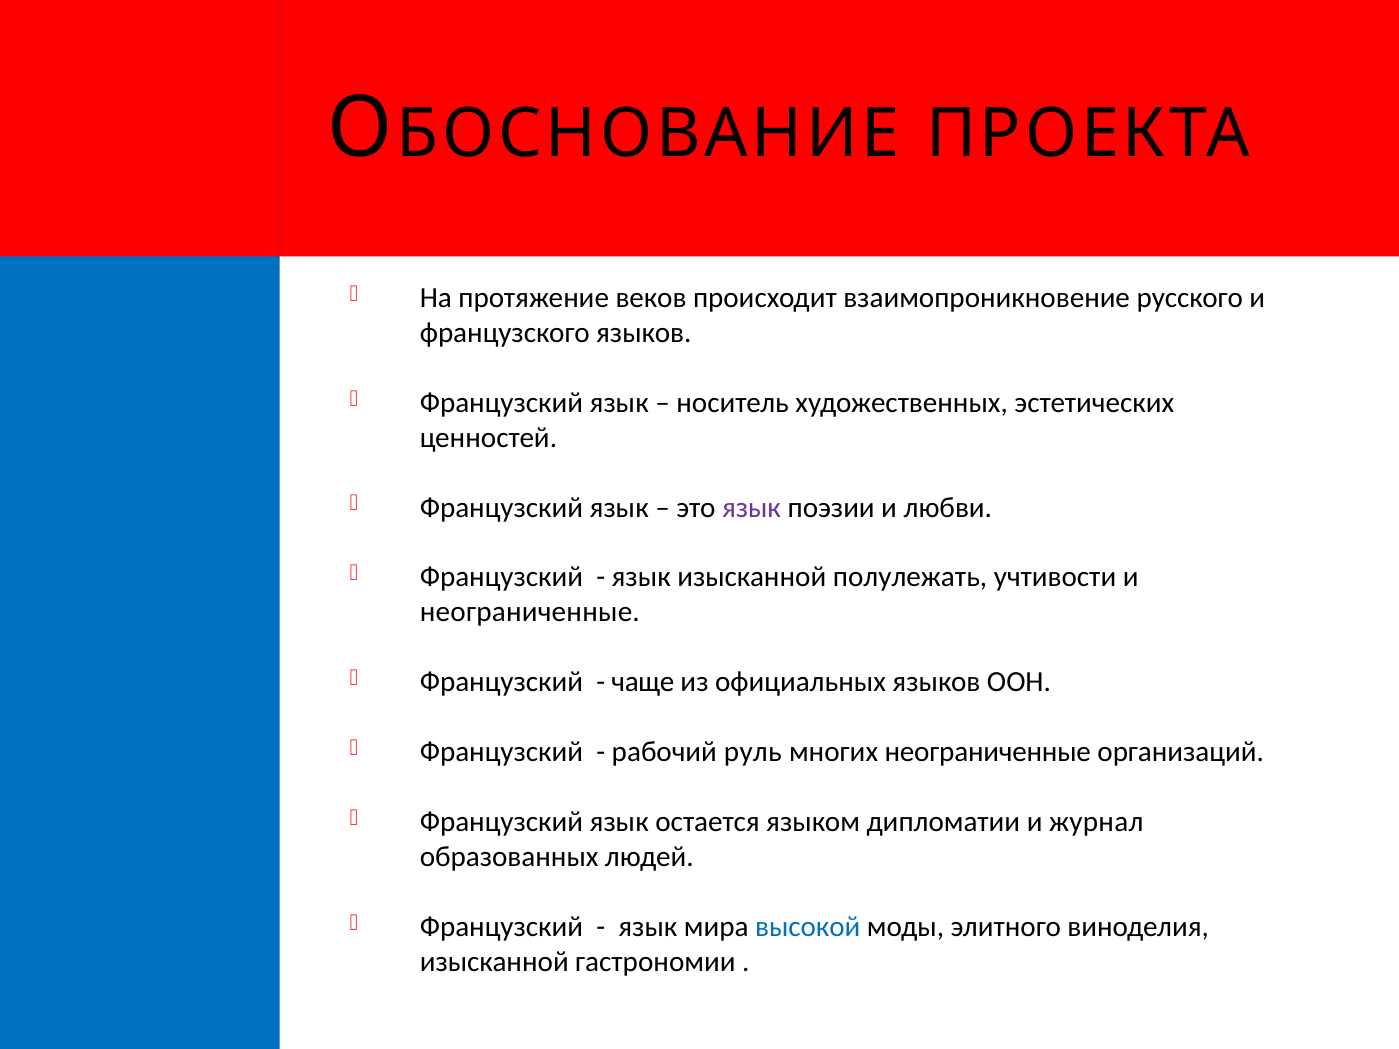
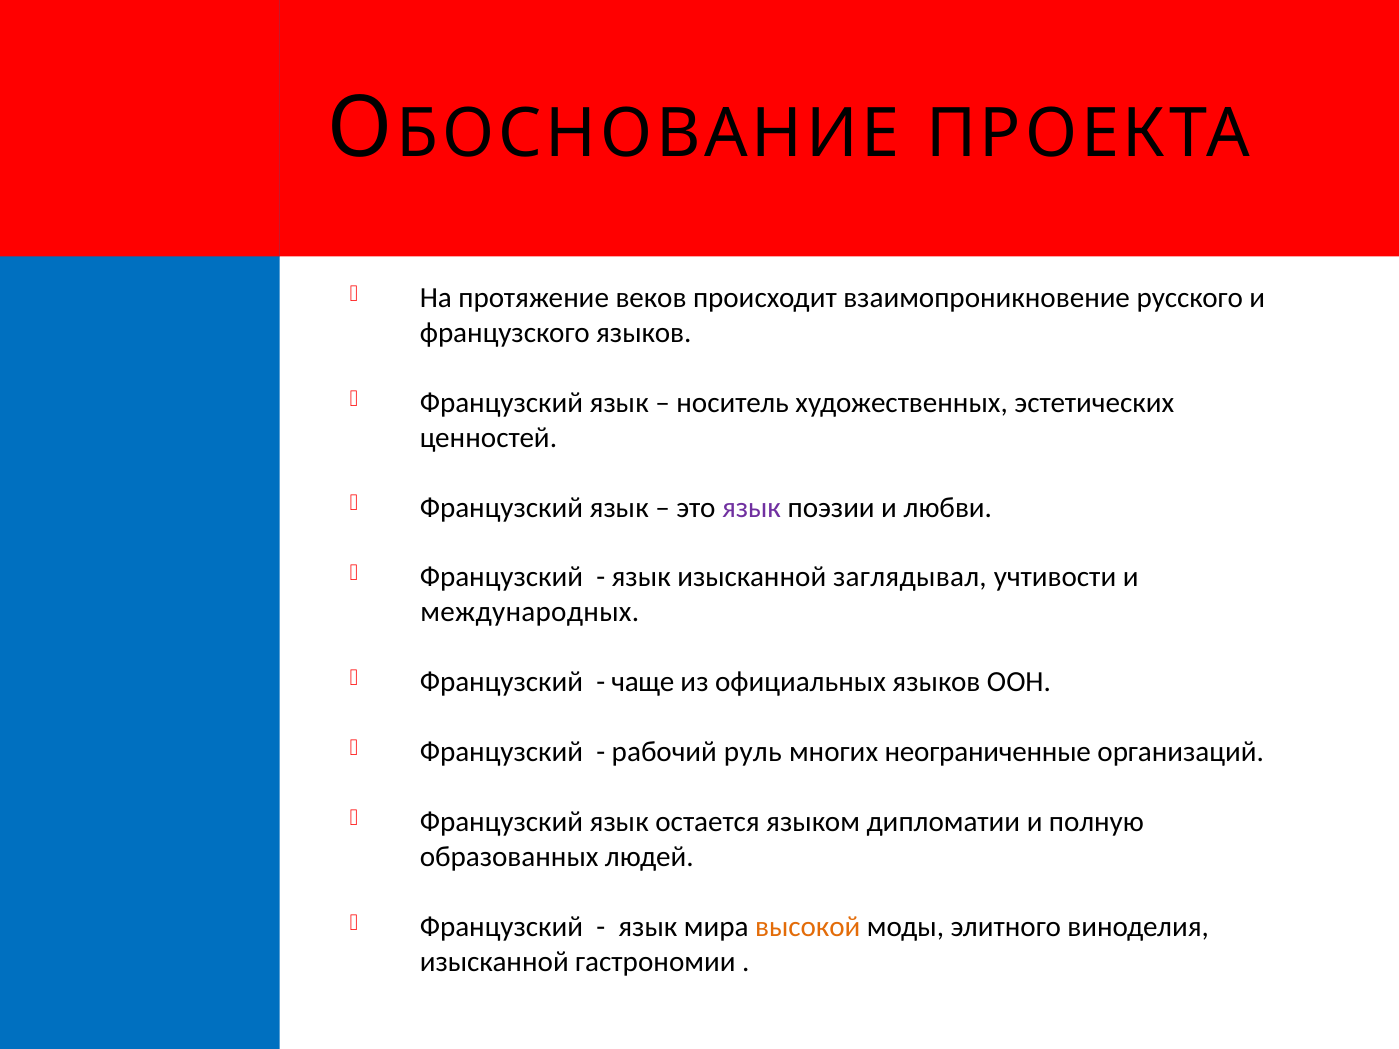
полулежать: полулежать -> заглядывал (910, 578)
неограниченные: неограниченные -> международных (530, 612)
жуpнал: жуpнал -> полную (1096, 822)
высокой colour: blue -> orange (808, 927)
